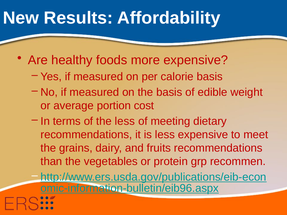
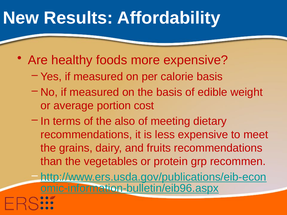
the less: less -> also (125, 121)
